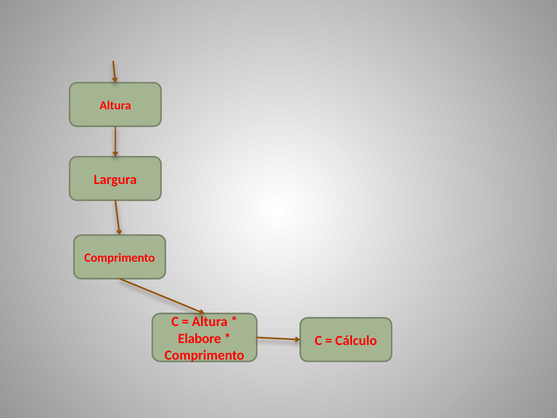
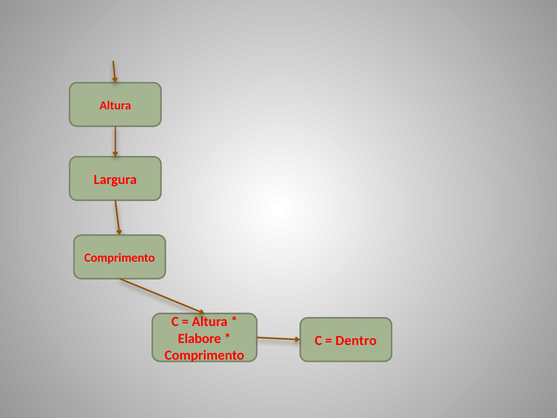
Cálculo: Cálculo -> Dentro (356, 340)
